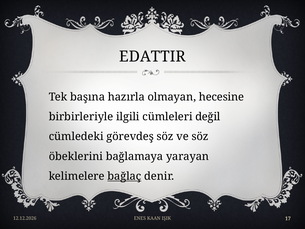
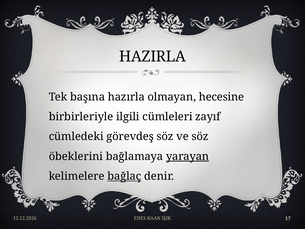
EDATTIR: EDATTIR -> HAZIRLA (153, 56)
değil: değil -> zayıf (208, 117)
yarayan underline: none -> present (188, 156)
